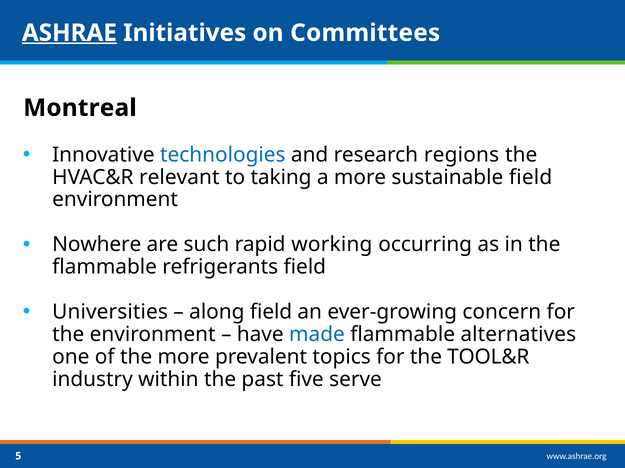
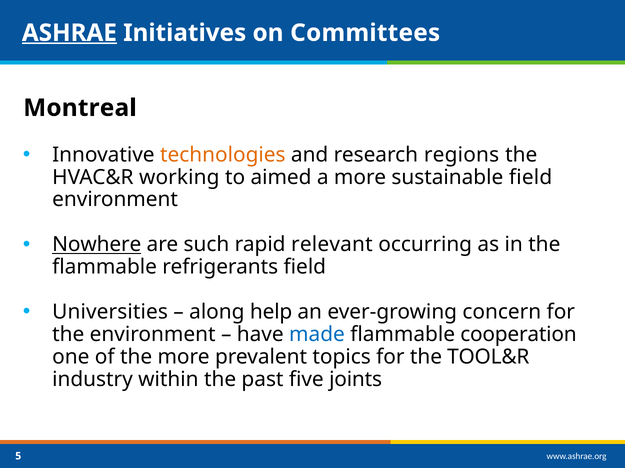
technologies colour: blue -> orange (223, 155)
relevant: relevant -> working (179, 177)
taking: taking -> aimed (281, 177)
Nowhere underline: none -> present (97, 245)
working: working -> relevant (332, 245)
along field: field -> help (271, 312)
alternatives: alternatives -> cooperation (518, 335)
serve: serve -> joints (356, 380)
